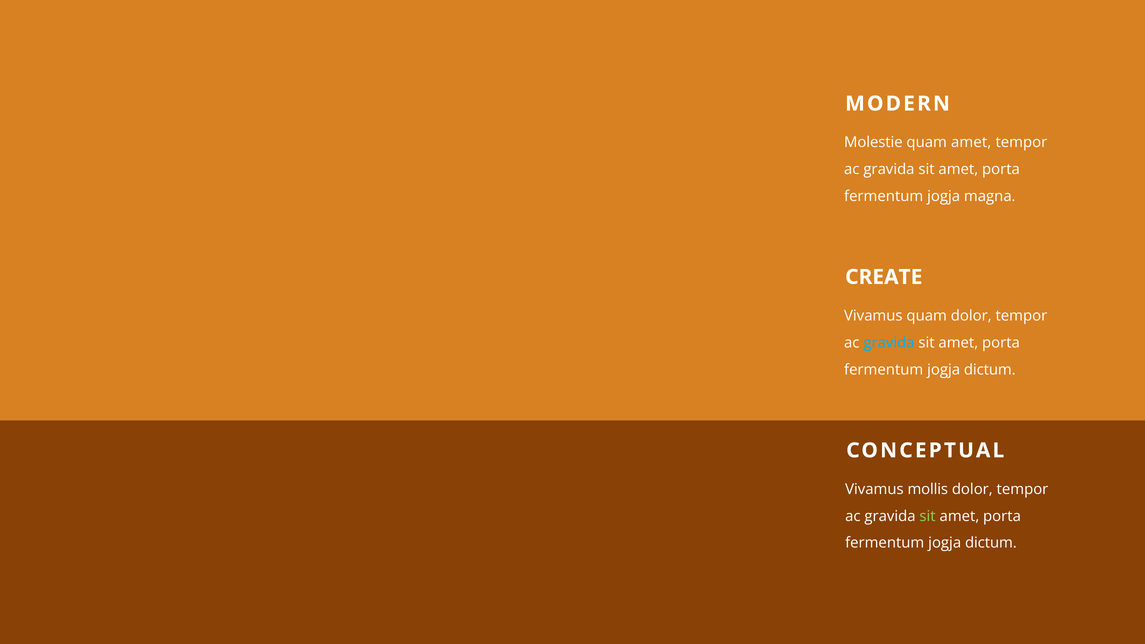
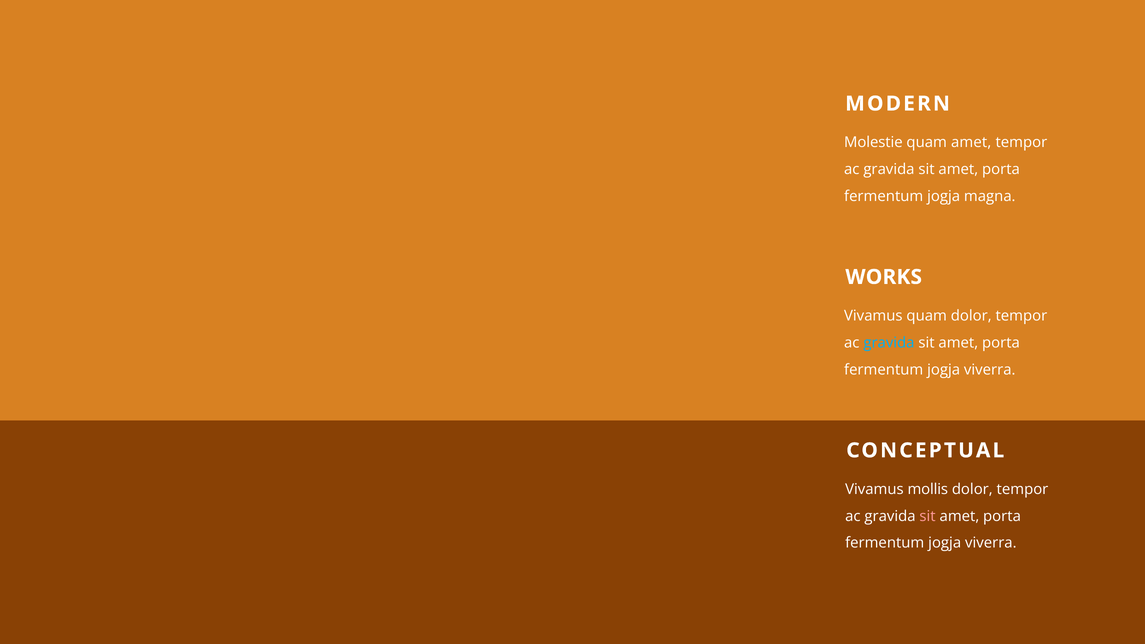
CREATE: CREATE -> WORKS (884, 277)
dictum: dictum -> viverra (990, 370)
sit colour: light green -> pink (928, 516)
dictum: dictum -> viverra (991, 543)
